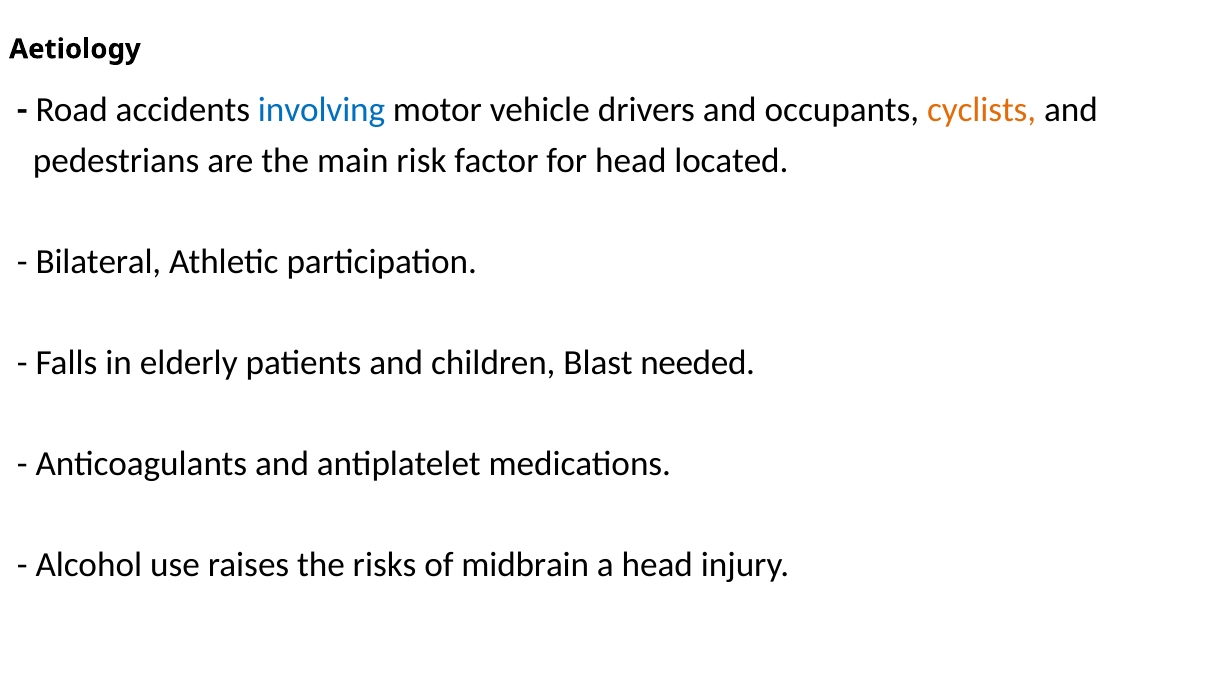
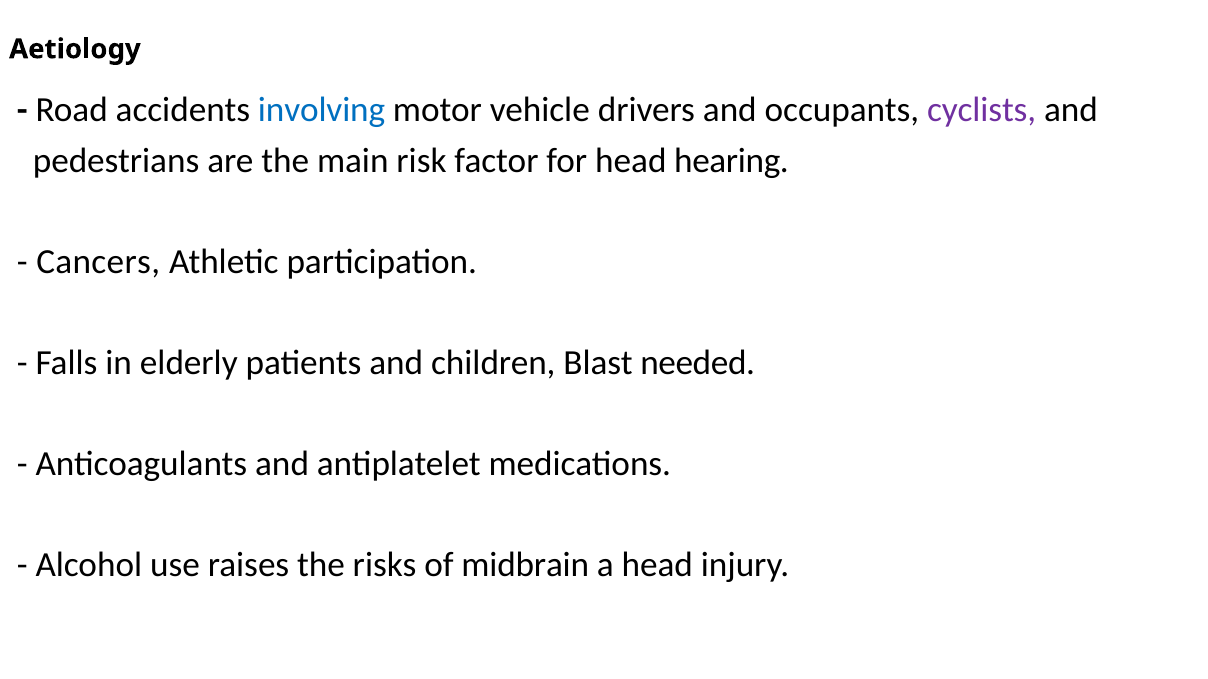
cyclists colour: orange -> purple (982, 110)
located: located -> hearing (732, 161)
Bilateral: Bilateral -> Cancers (98, 262)
